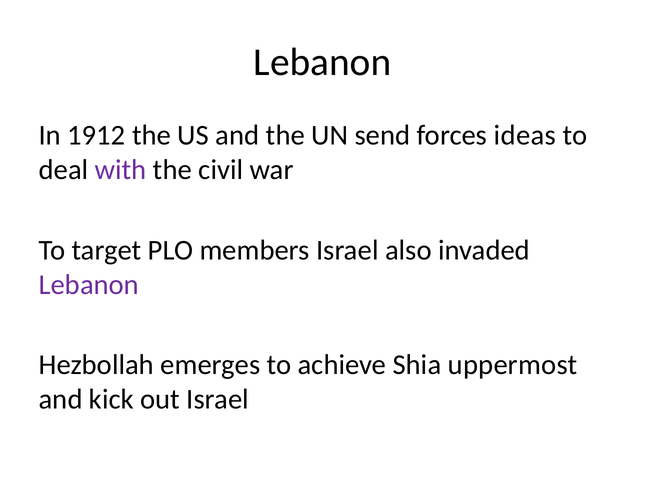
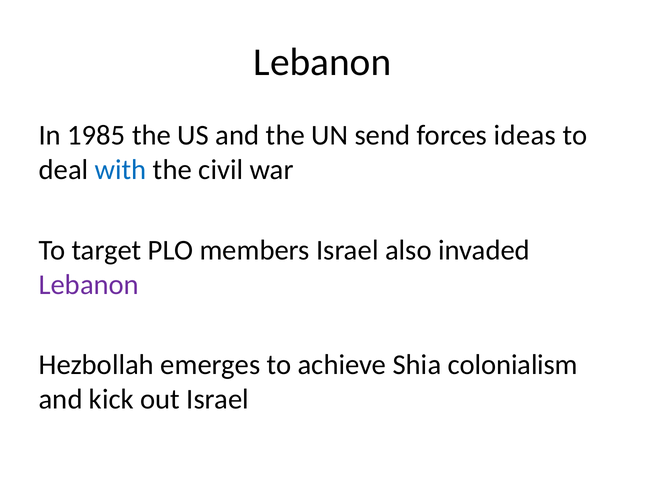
1912: 1912 -> 1985 (96, 135)
with colour: purple -> blue (121, 170)
uppermost: uppermost -> colonialism (513, 365)
